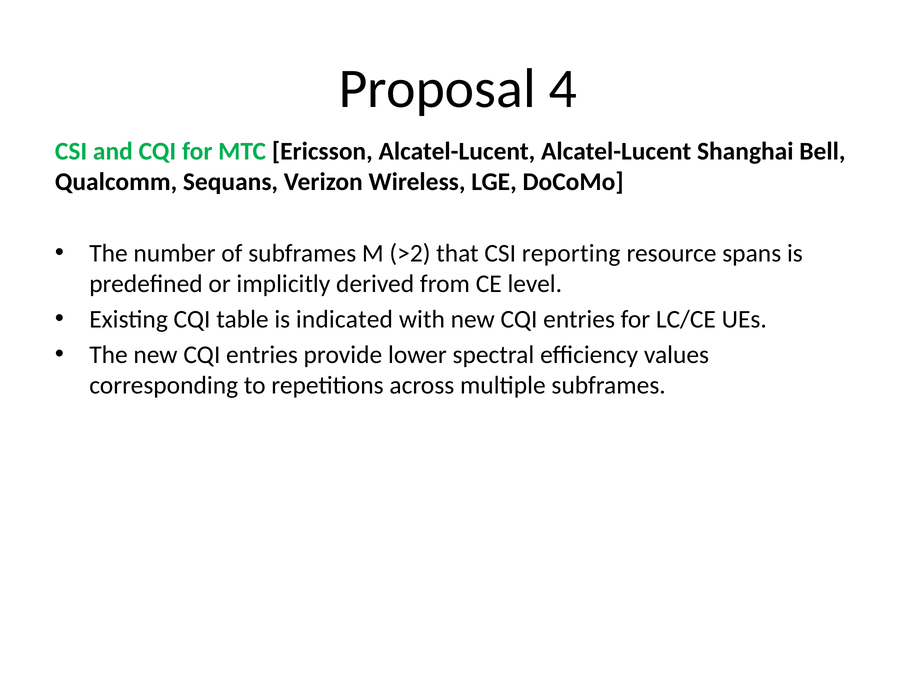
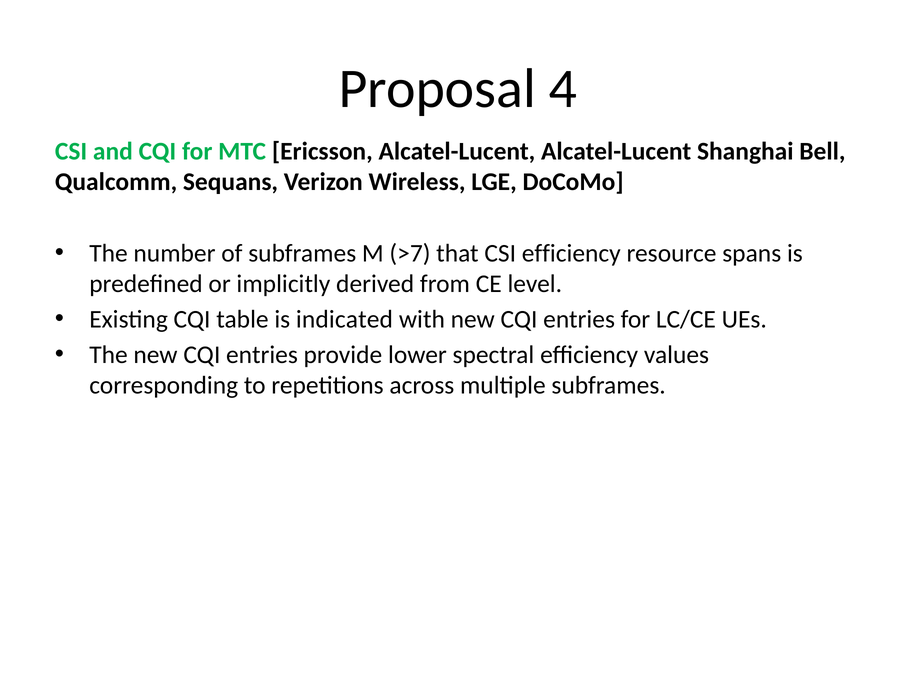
>2: >2 -> >7 (410, 253)
CSI reporting: reporting -> efficiency (571, 253)
